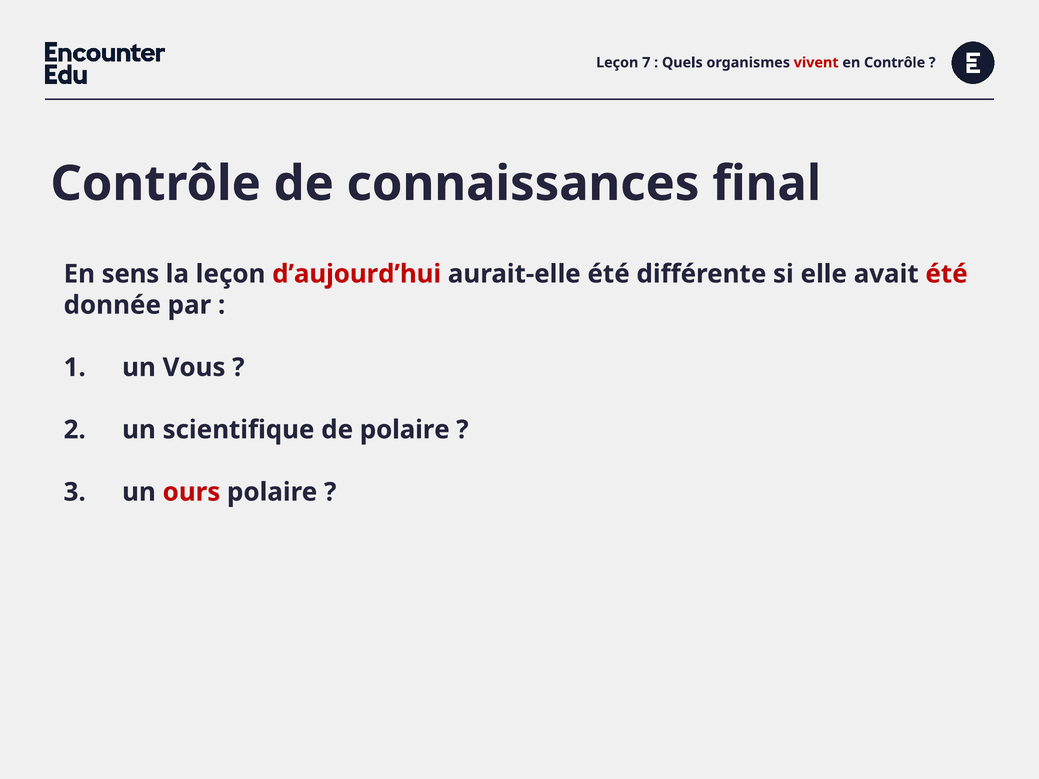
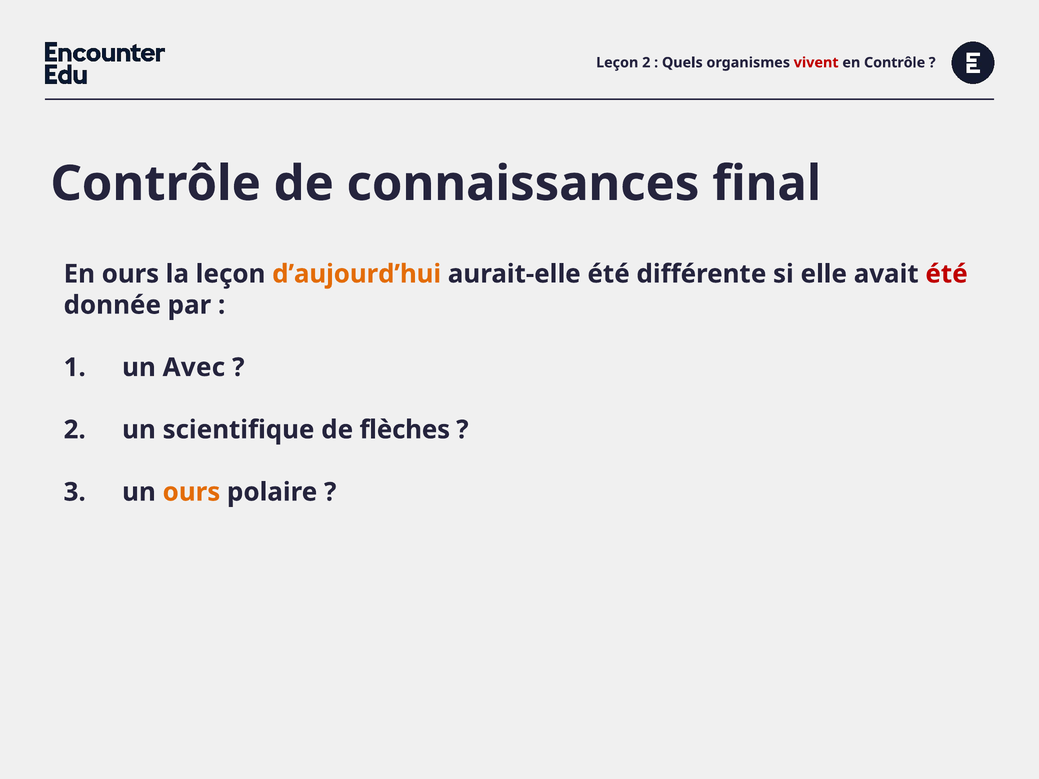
Leçon 7: 7 -> 2 (646, 63)
En sens: sens -> ours (130, 274)
d’aujourd’hui colour: red -> orange (357, 274)
Vous: Vous -> Avec (194, 368)
de polaire: polaire -> flèches (405, 430)
ours colour: red -> orange (191, 492)
